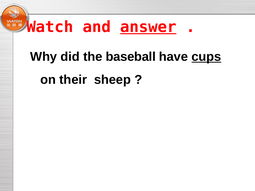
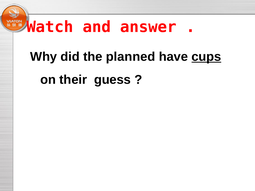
answer underline: present -> none (148, 27)
baseball: baseball -> planned (131, 57)
sheep: sheep -> guess (112, 80)
